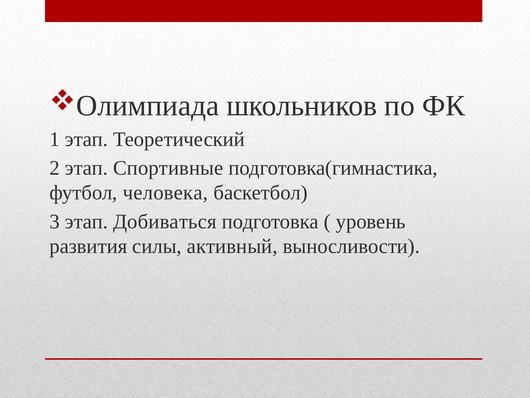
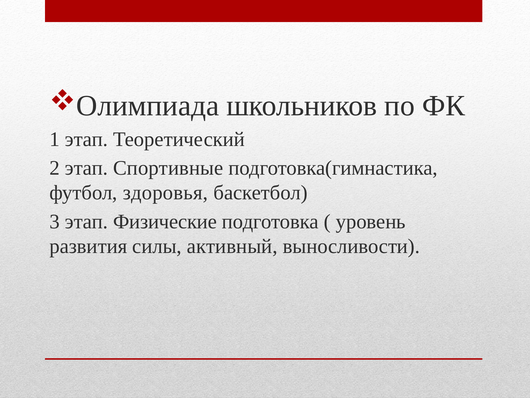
человека: человека -> здоровья (165, 193)
Добиваться: Добиваться -> Физические (165, 221)
